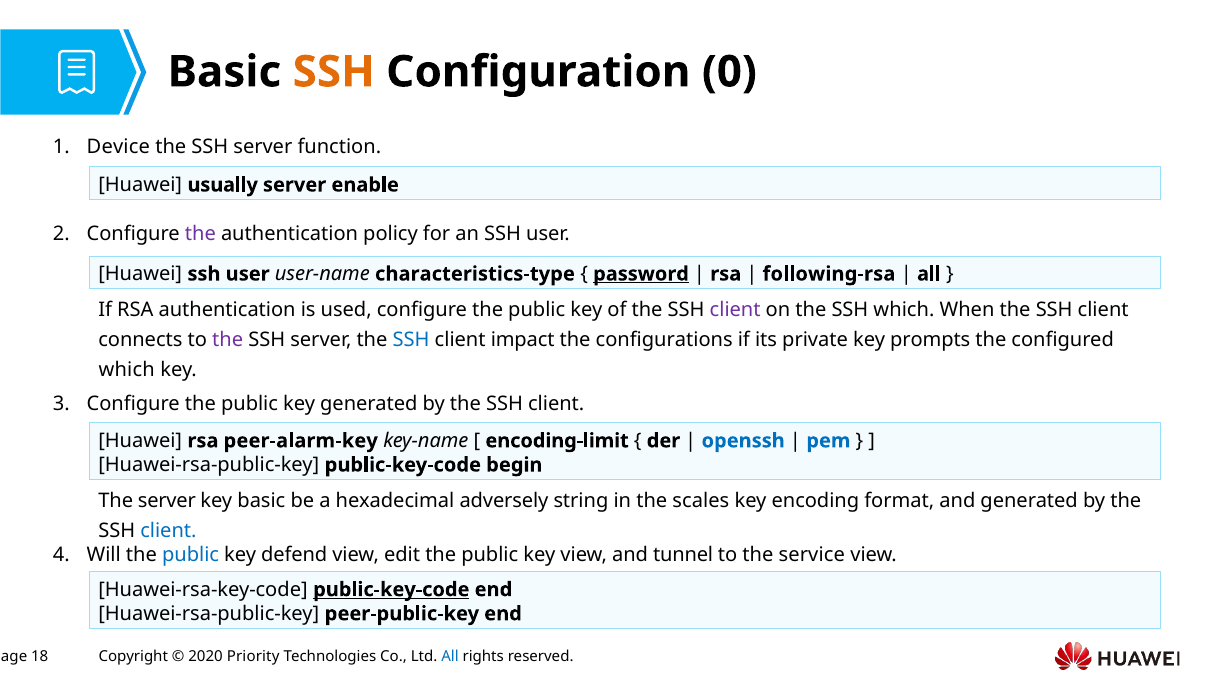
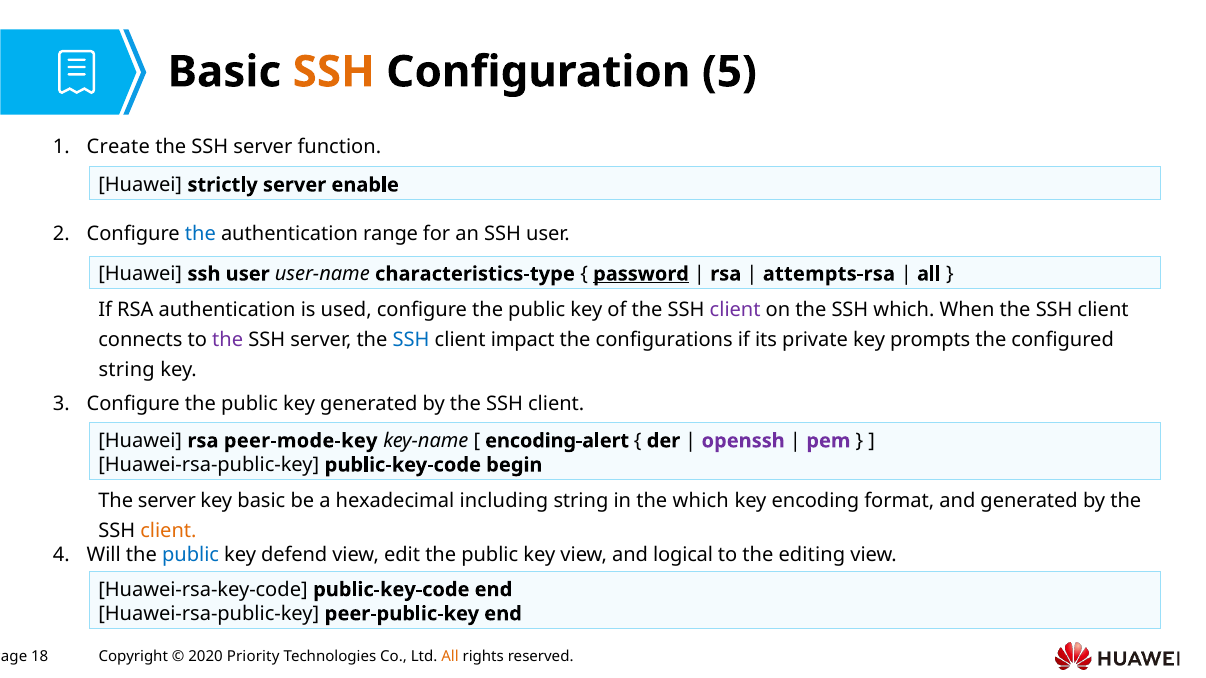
0: 0 -> 5 (729, 72)
Device: Device -> Create (118, 147)
usually: usually -> strictly (223, 185)
the colour: purple -> blue (200, 234)
policy: policy -> range (391, 234)
following-rsa: following-rsa -> attempts-rsa (829, 274)
which: which -> string (127, 370)
peer-alarm-key: peer-alarm-key -> peer-mode-key (301, 441)
encoding-limit: encoding-limit -> encoding-alert (557, 441)
openssh colour: blue -> purple (743, 441)
pem colour: blue -> purple (828, 441)
adversely: adversely -> including (504, 501)
the scales: scales -> which (701, 501)
client colour: blue -> orange (168, 531)
tunnel: tunnel -> logical (683, 555)
service: service -> editing (812, 555)
public-key-code underline: present -> none (391, 590)
All colour: blue -> orange (450, 657)
